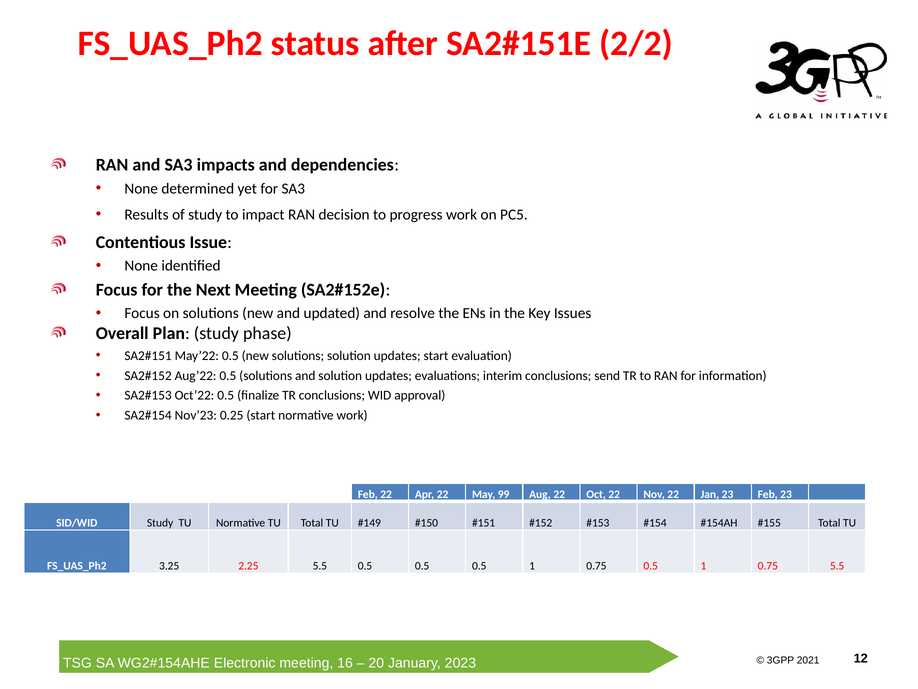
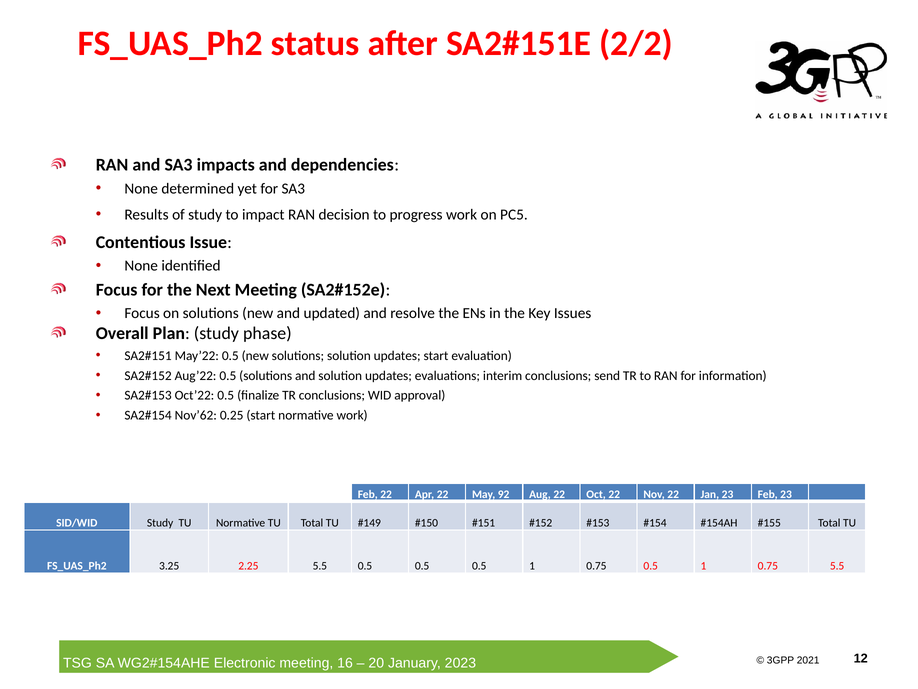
Nov’23: Nov’23 -> Nov’62 (196, 415)
99: 99 -> 92 (504, 494)
